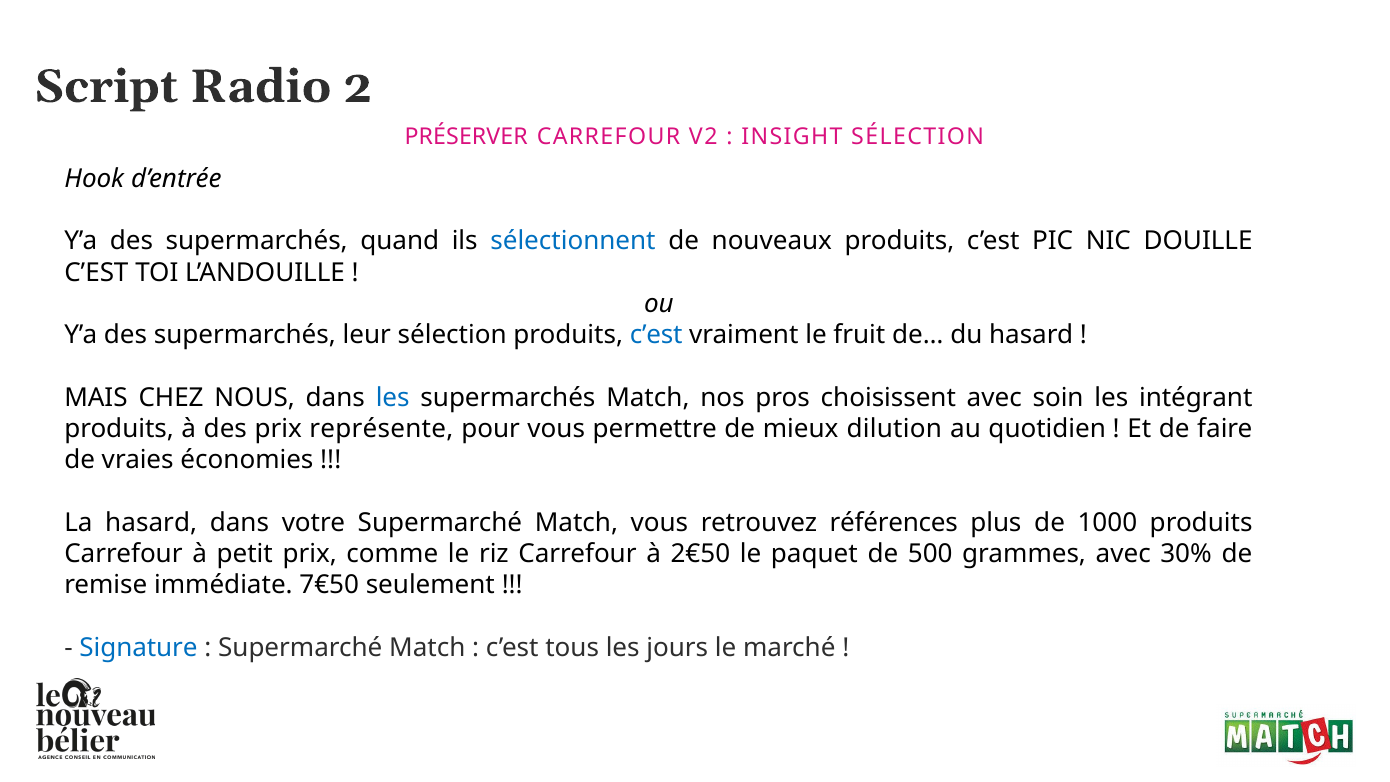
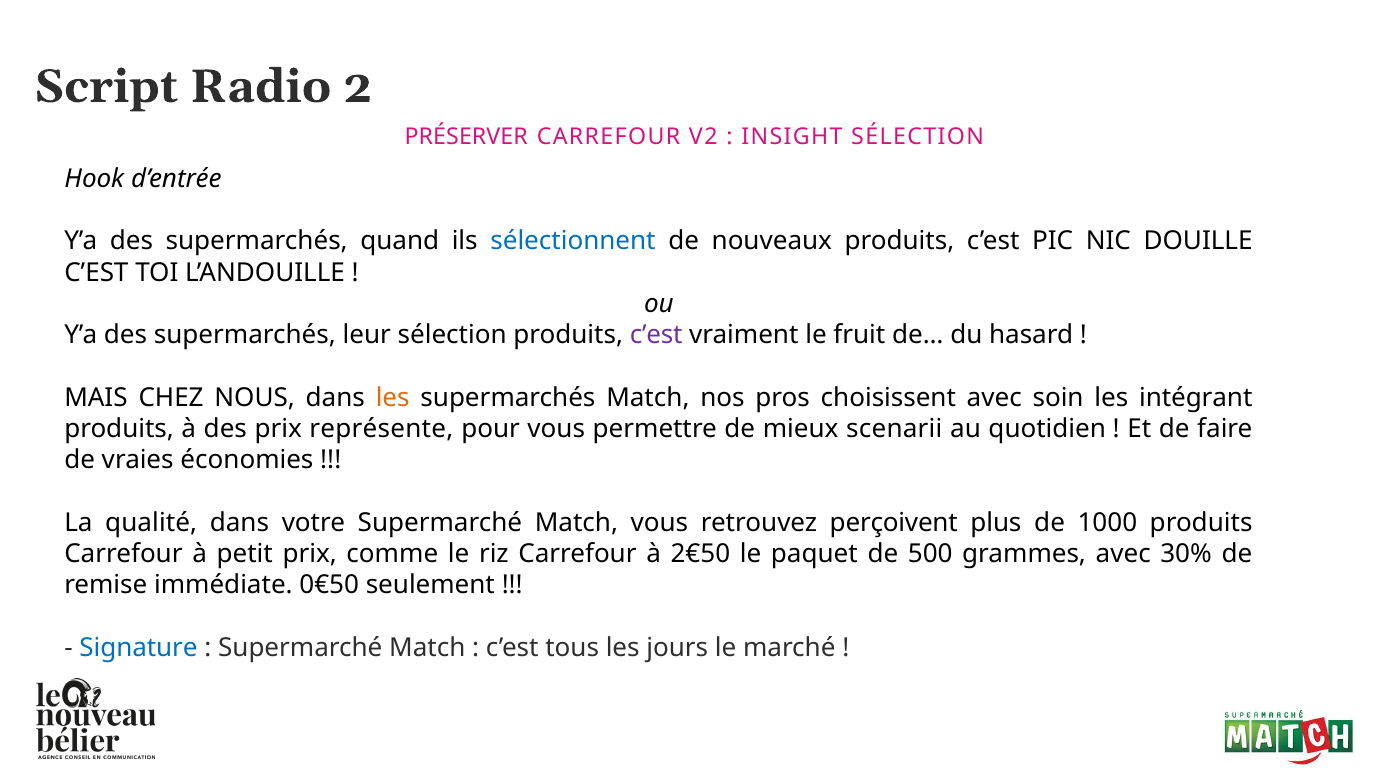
c’est colour: blue -> purple (656, 335)
les colour: blue -> orange (393, 398)
dilution: dilution -> scenarii (894, 429)
La hasard: hasard -> qualité (151, 523)
références: références -> perçoivent (894, 523)
7€50: 7€50 -> 0€50 (329, 585)
